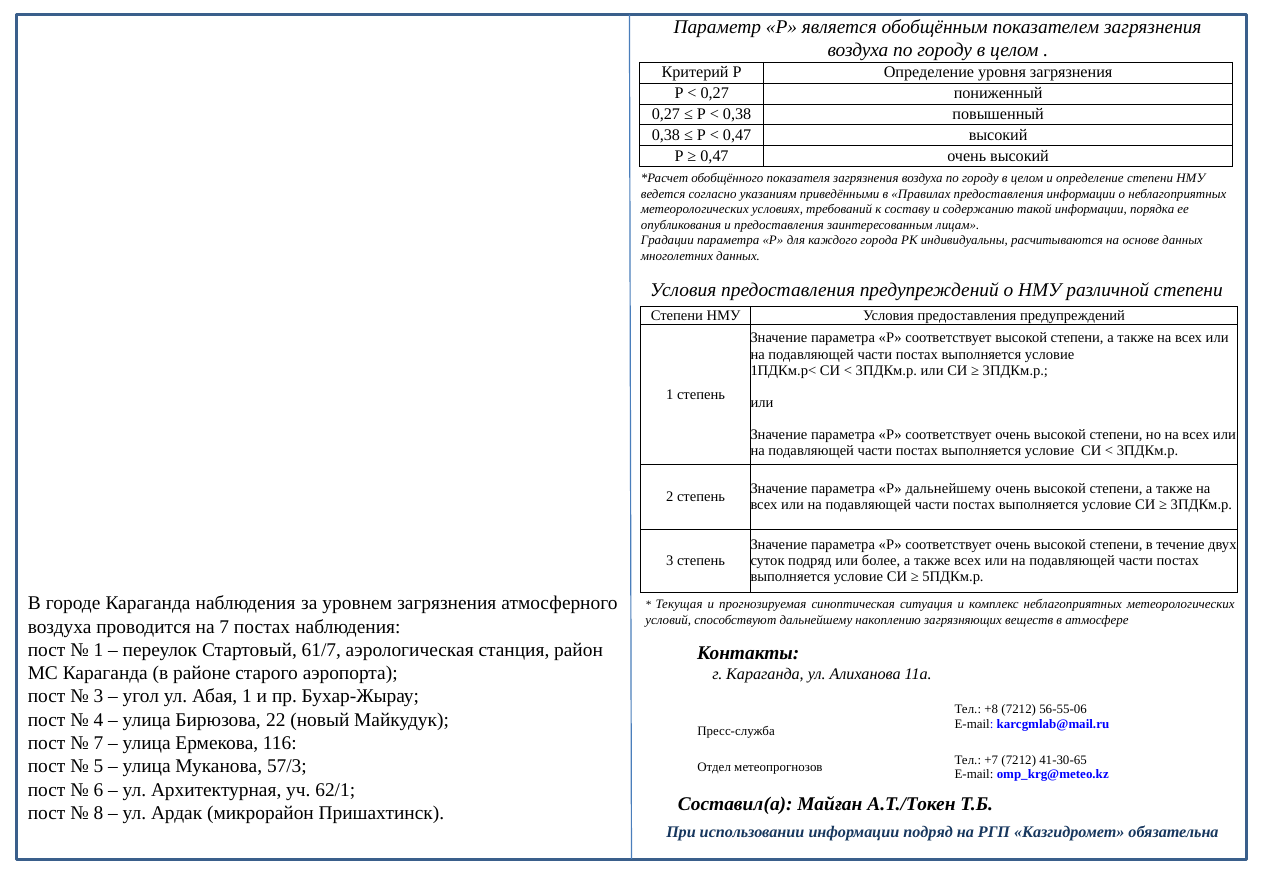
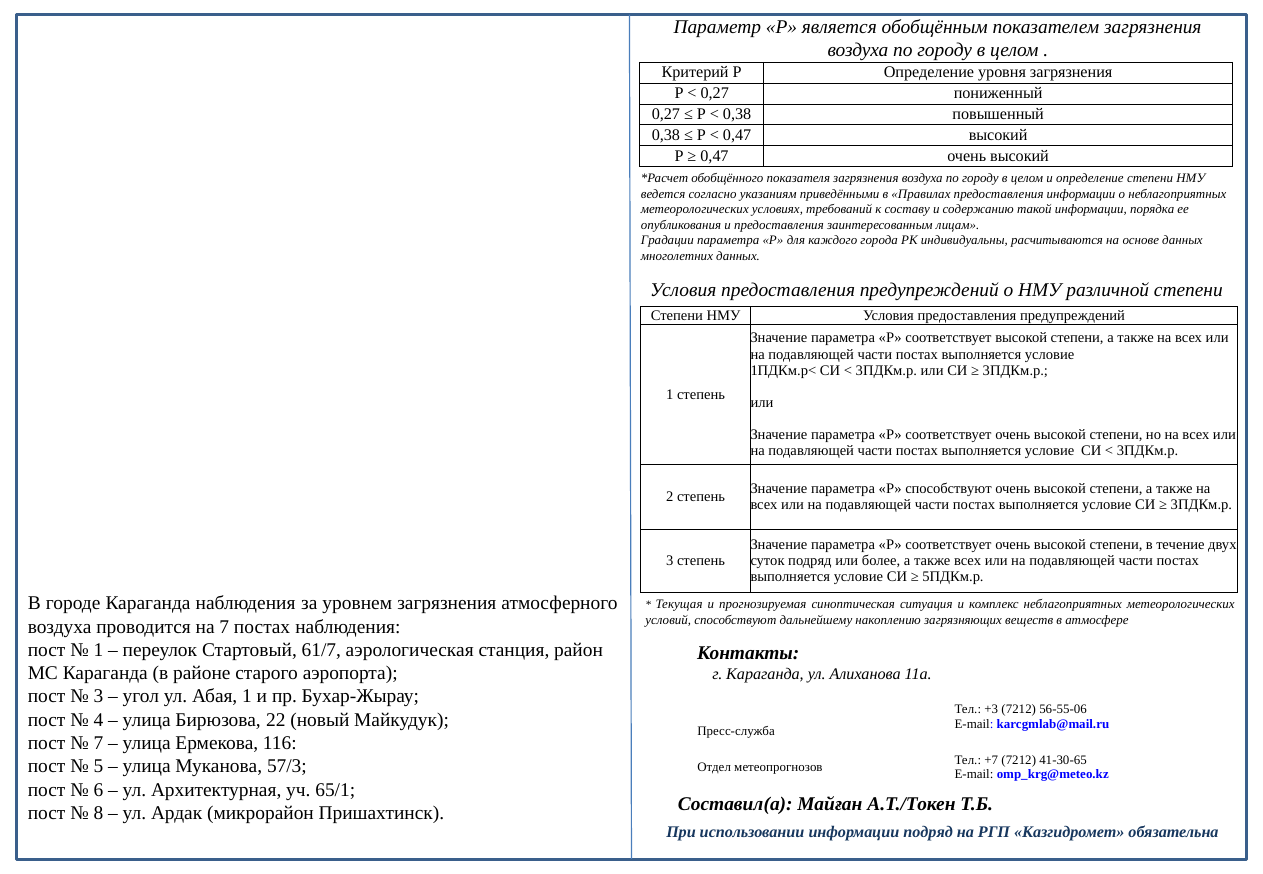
Р дальнейшему: дальнейшему -> способствуют (948, 489)
+8: +8 -> +3 (991, 710)
62/1: 62/1 -> 65/1 (335, 790)
